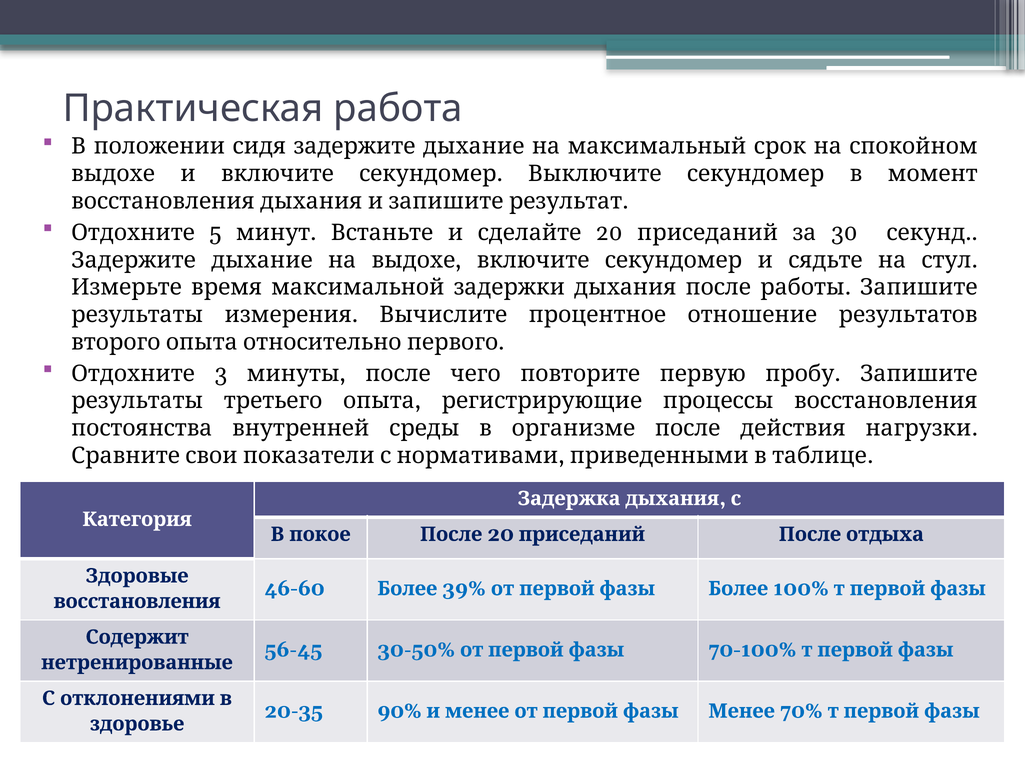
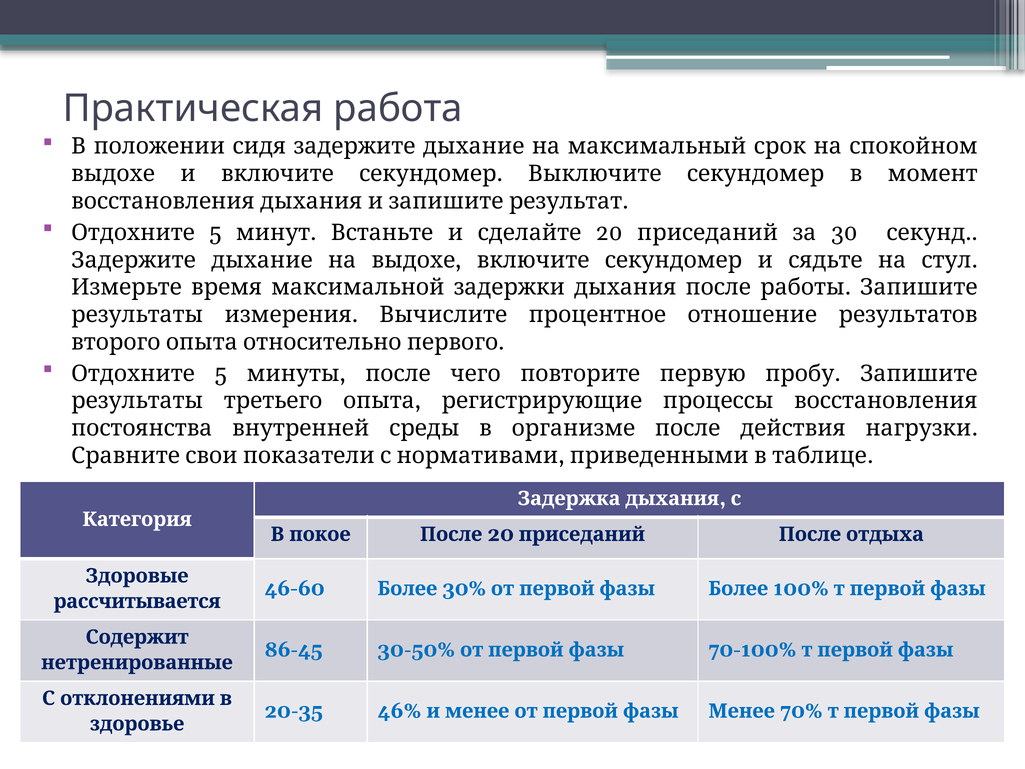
3: 3 -> 5 (221, 373)
39%: 39% -> 30% (464, 588)
восстановления: восстановления -> рассчитывается (137, 601)
56-45: 56-45 -> 86-45 (293, 650)
90%: 90% -> 46% (399, 711)
